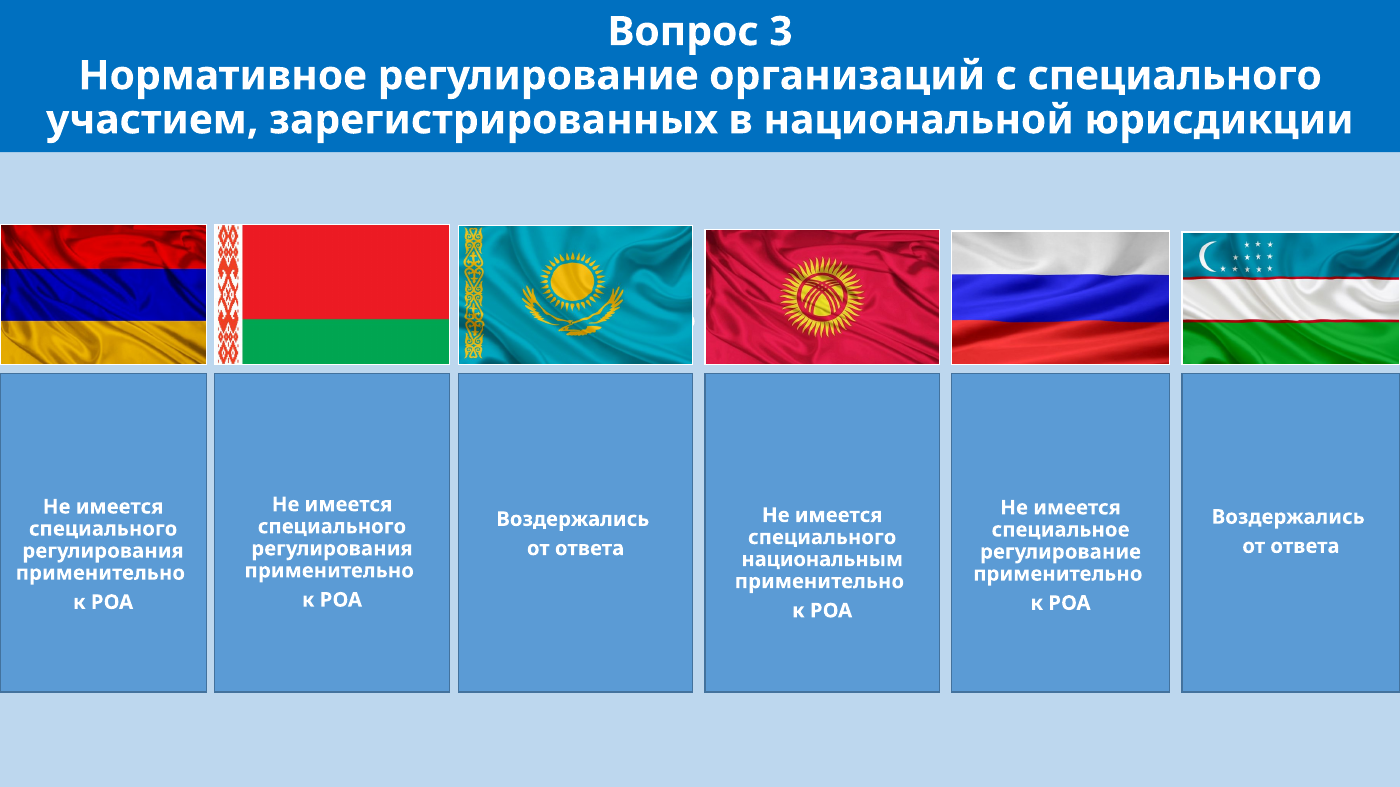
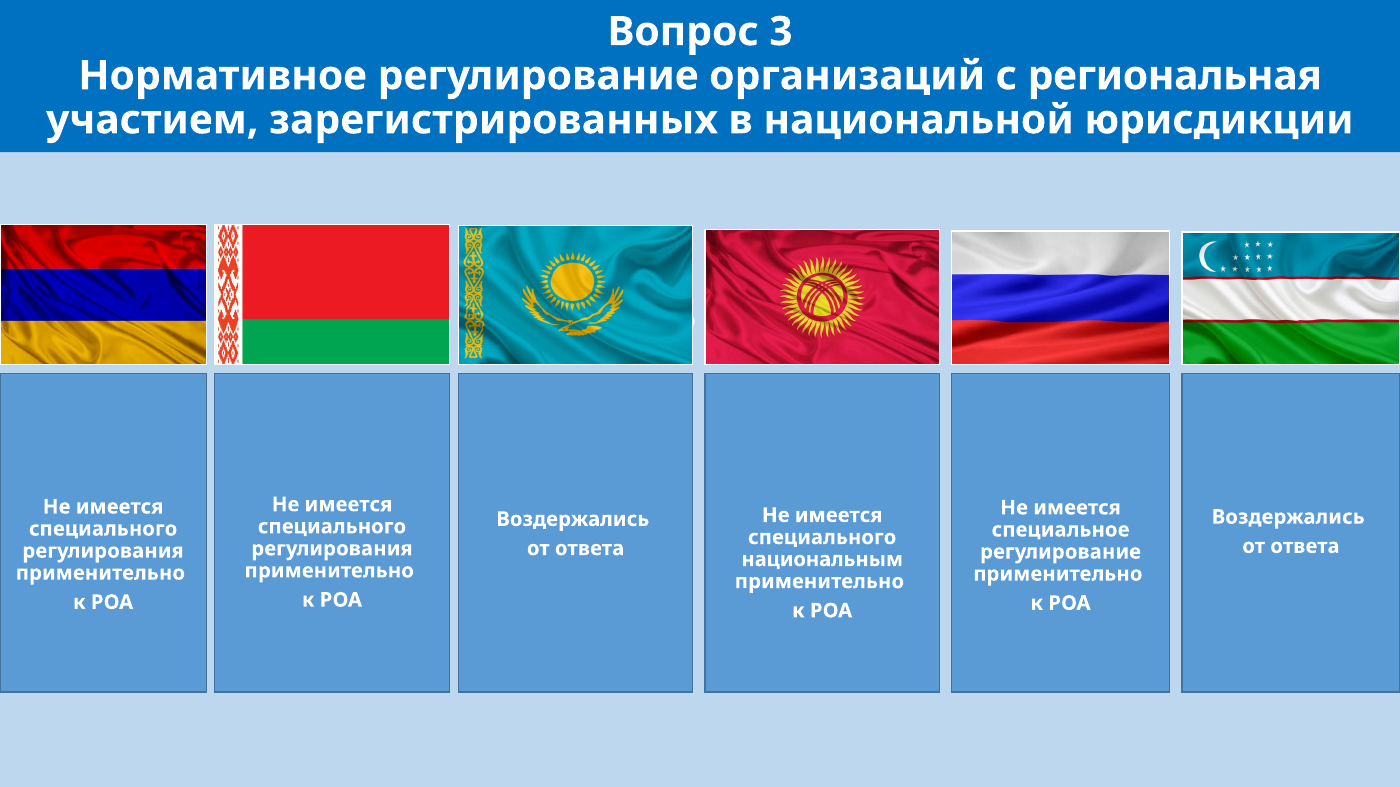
с специального: специального -> региональная (1175, 76)
